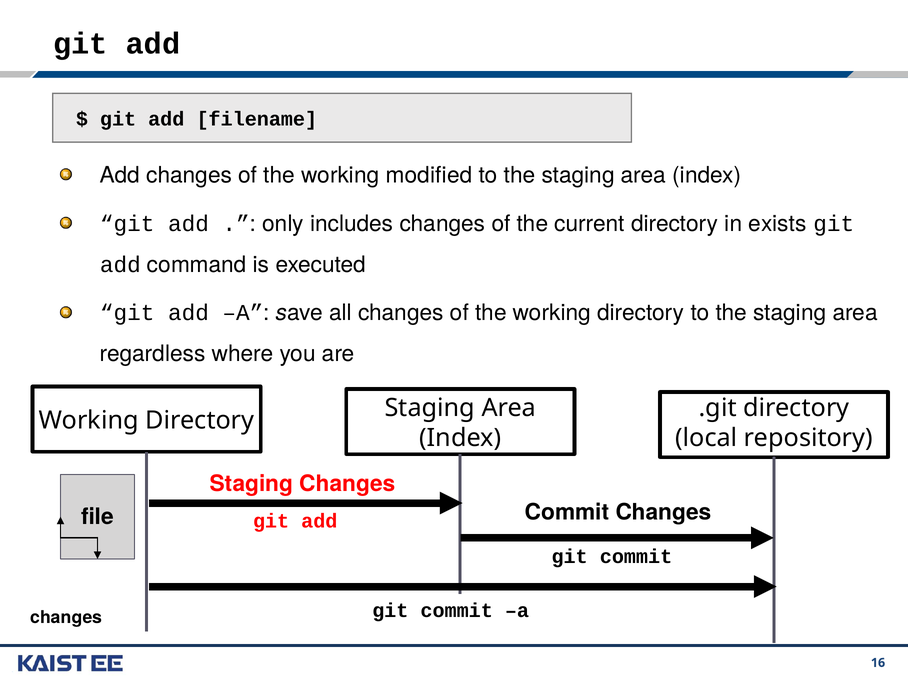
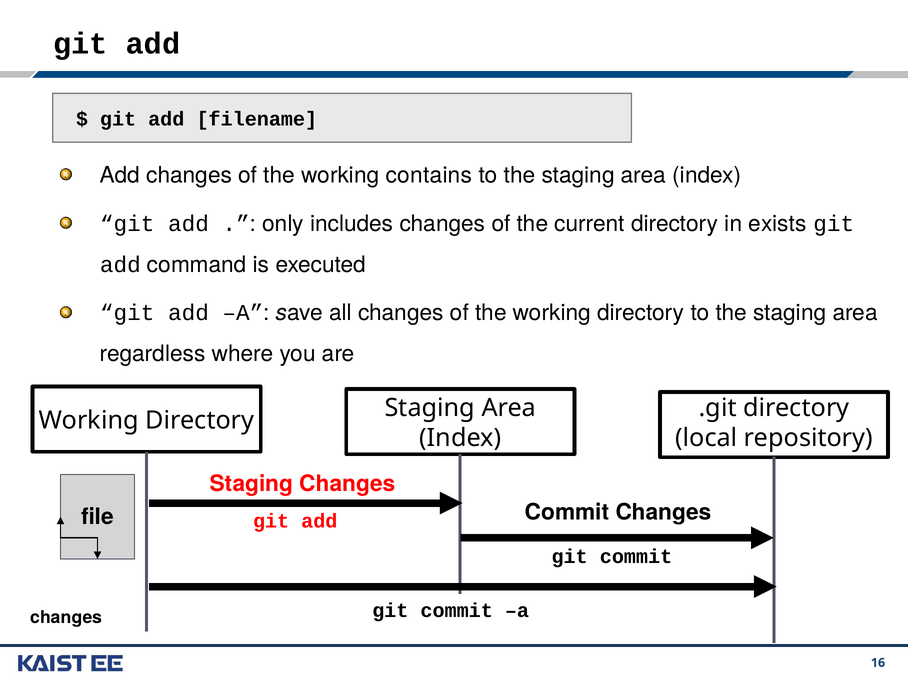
modified: modified -> contains (429, 175)
